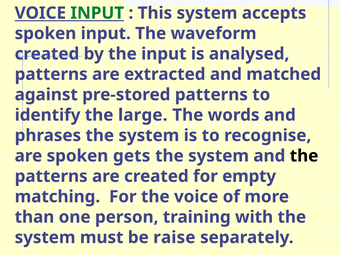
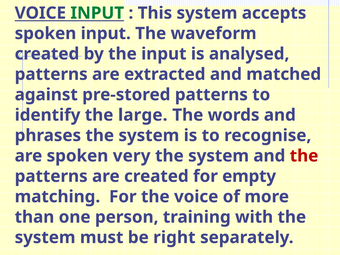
gets: gets -> very (132, 156)
the colour: black -> red (304, 156)
raise: raise -> right (174, 237)
